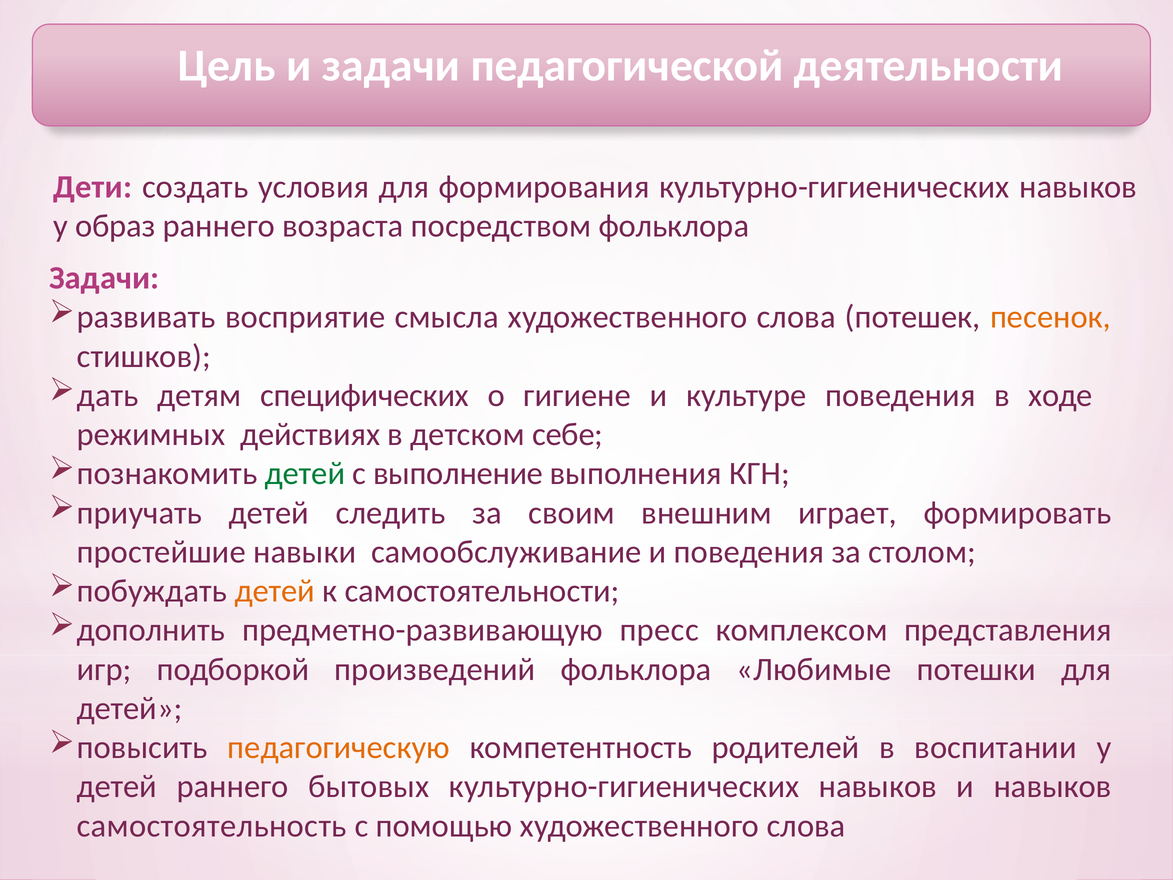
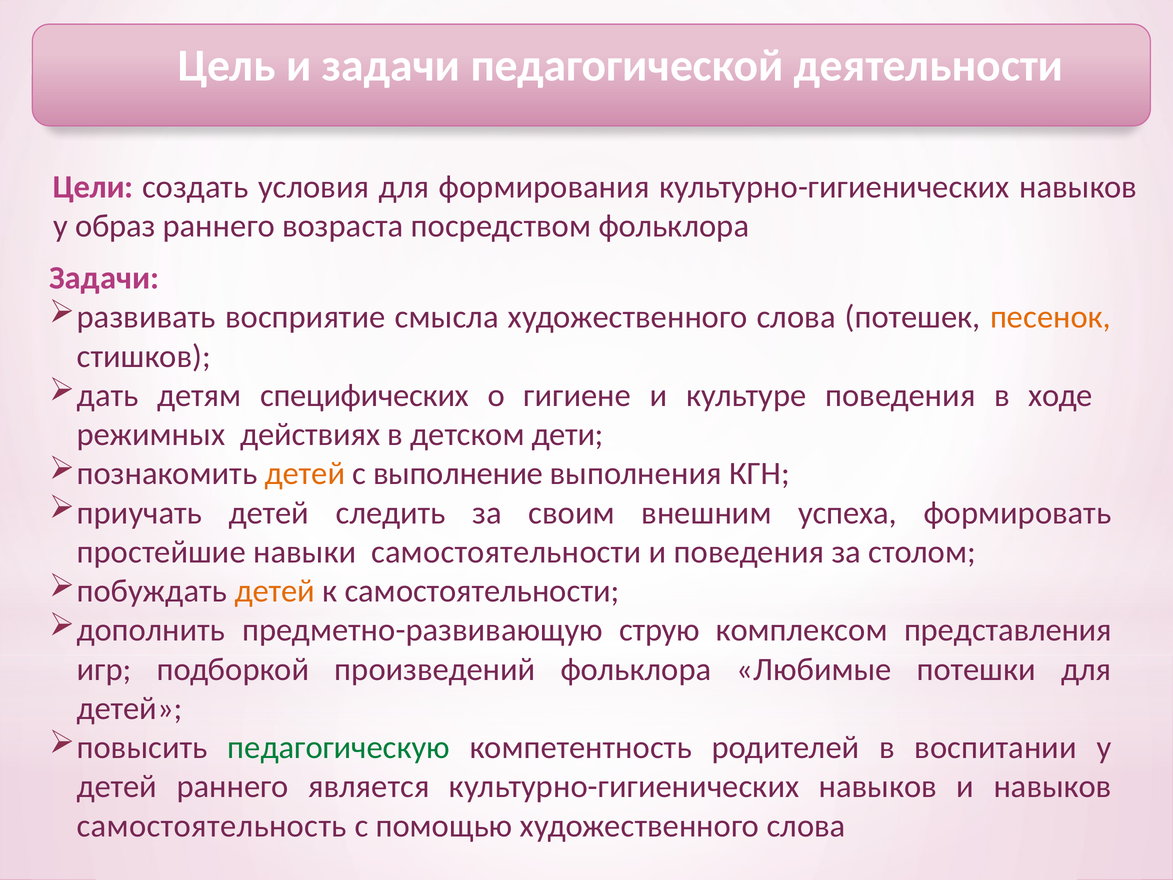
Дети: Дети -> Цели (93, 187)
себе: себе -> дети (568, 434)
детей colour: green -> orange (305, 473)
играет: играет -> успеха (848, 513)
навыки самообслуживание: самообслуживание -> самостоятельности (506, 552)
пресс: пресс -> струю (660, 630)
педагогическую colour: orange -> green (339, 747)
бытовых: бытовых -> является (369, 786)
